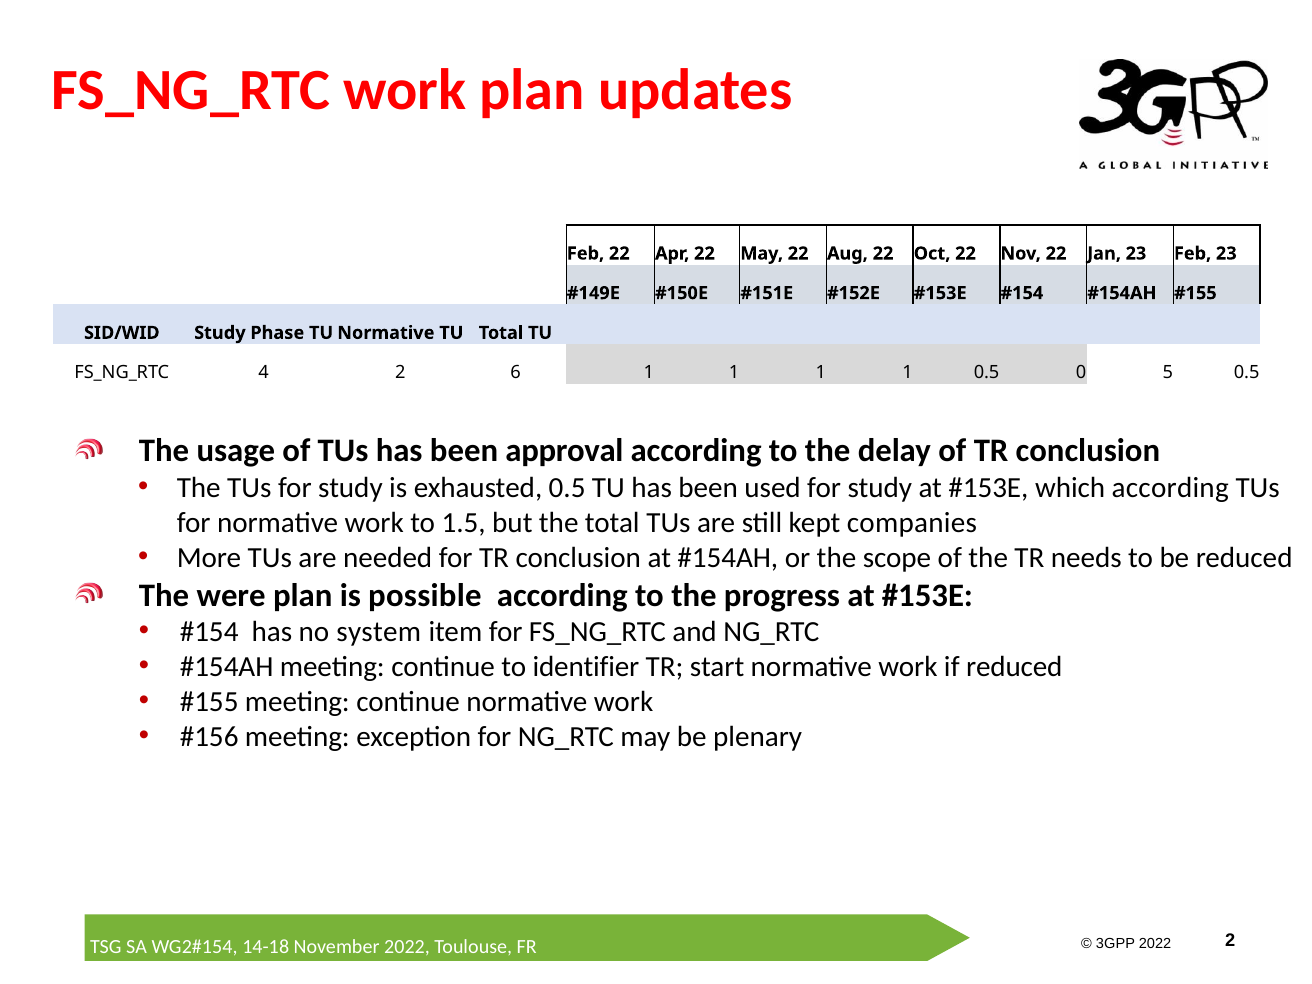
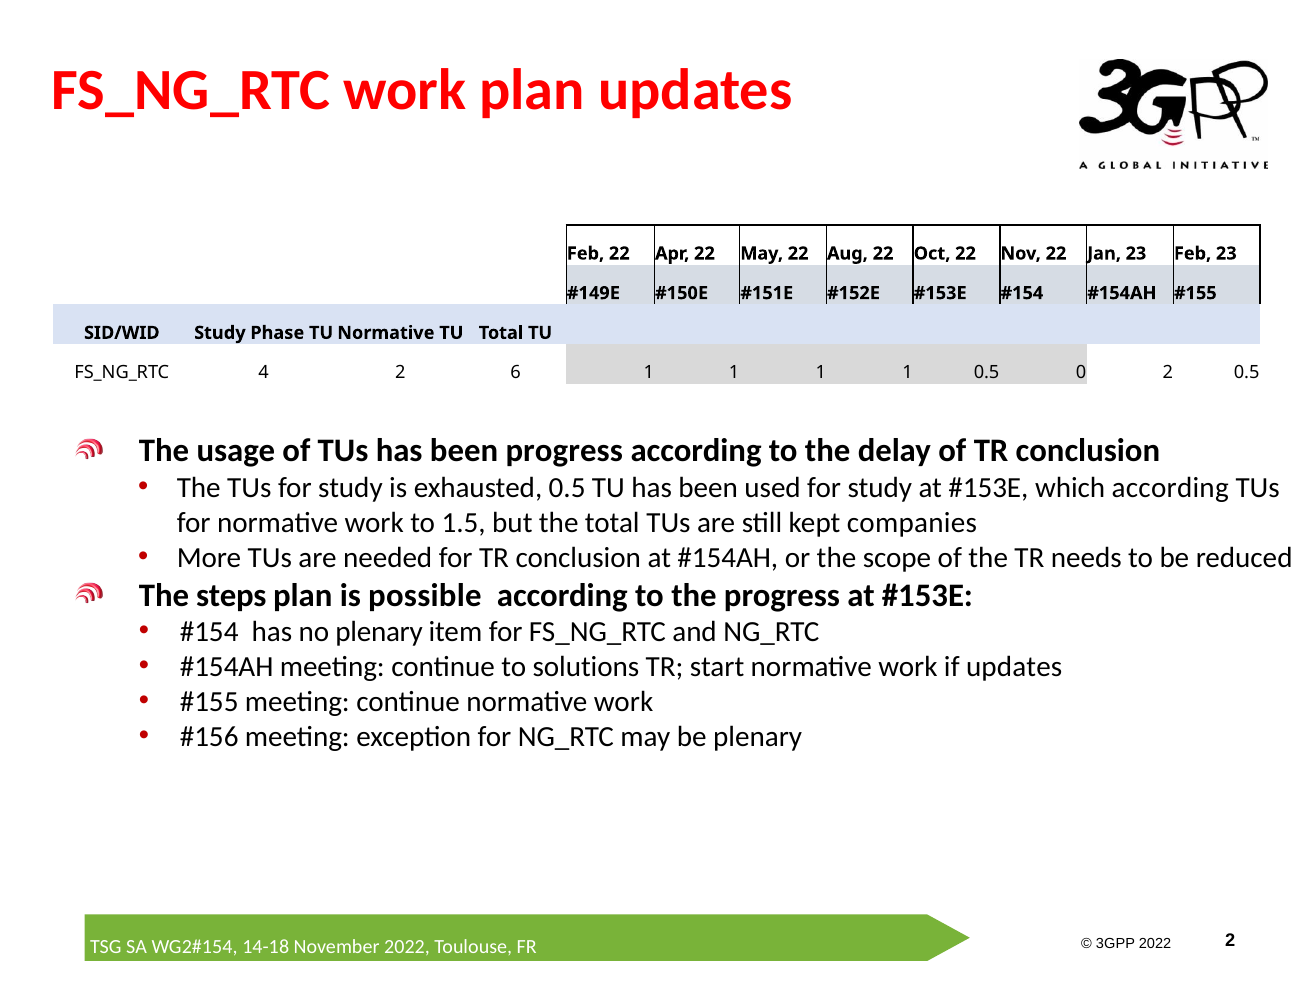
0 5: 5 -> 2 (1168, 373)
been approval: approval -> progress (564, 451)
were: were -> steps (231, 595)
no system: system -> plenary (379, 632)
identifier: identifier -> solutions (586, 667)
if reduced: reduced -> updates (1014, 667)
